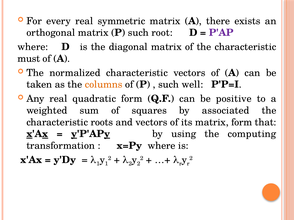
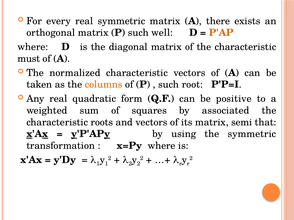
root: root -> well (162, 33)
P'AP colour: purple -> orange (221, 33)
well: well -> root (192, 85)
matrix form: form -> semi (242, 122)
the computing: computing -> symmetric (252, 134)
